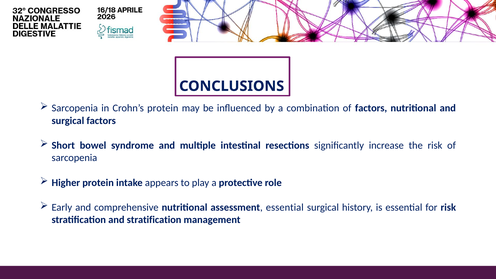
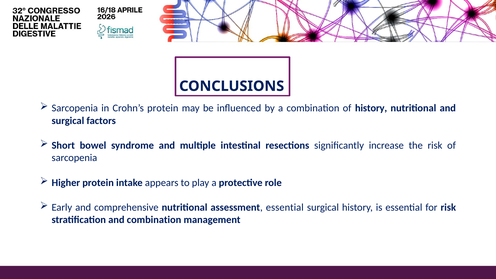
of factors: factors -> history (371, 108)
and stratification: stratification -> combination (154, 220)
